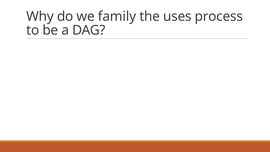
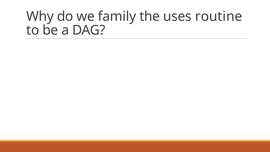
process: process -> routine (219, 16)
